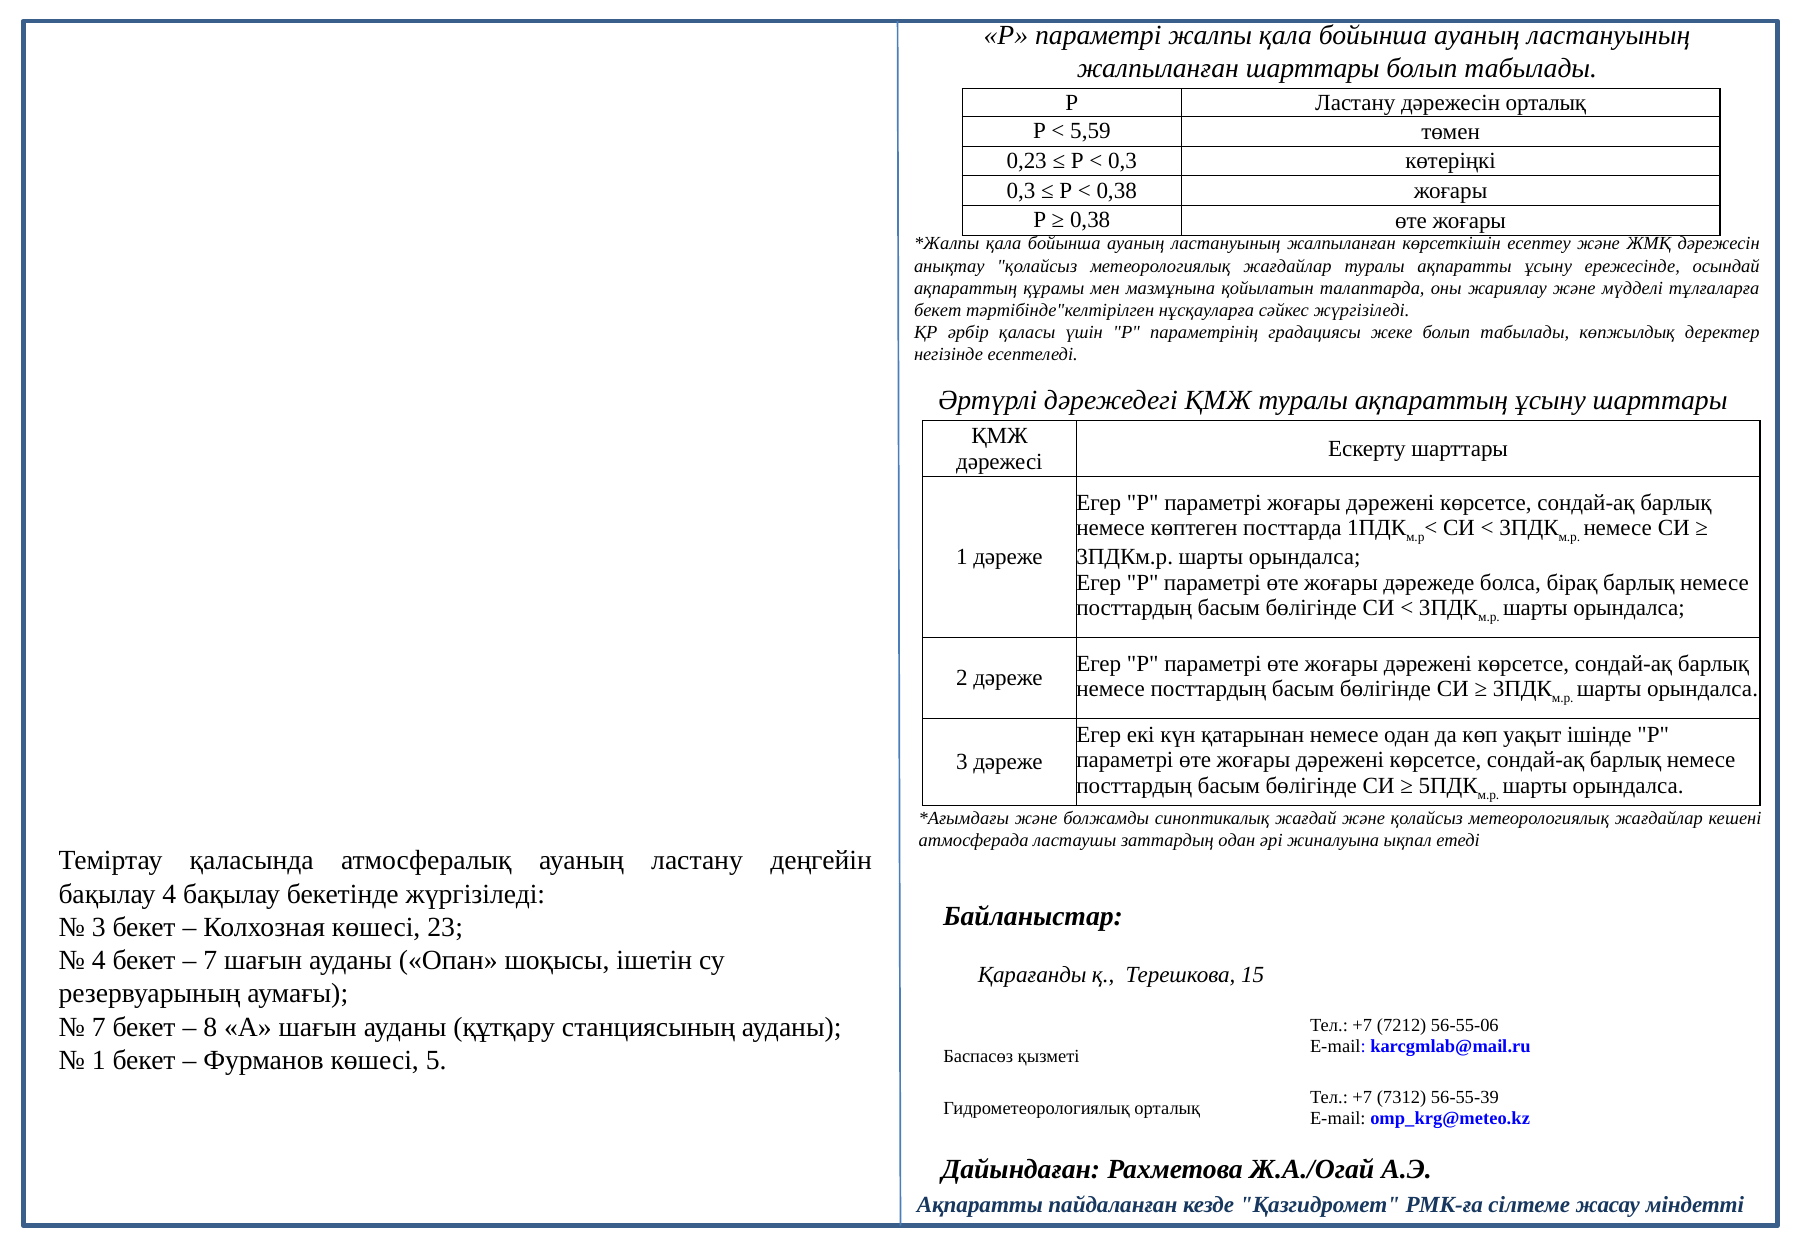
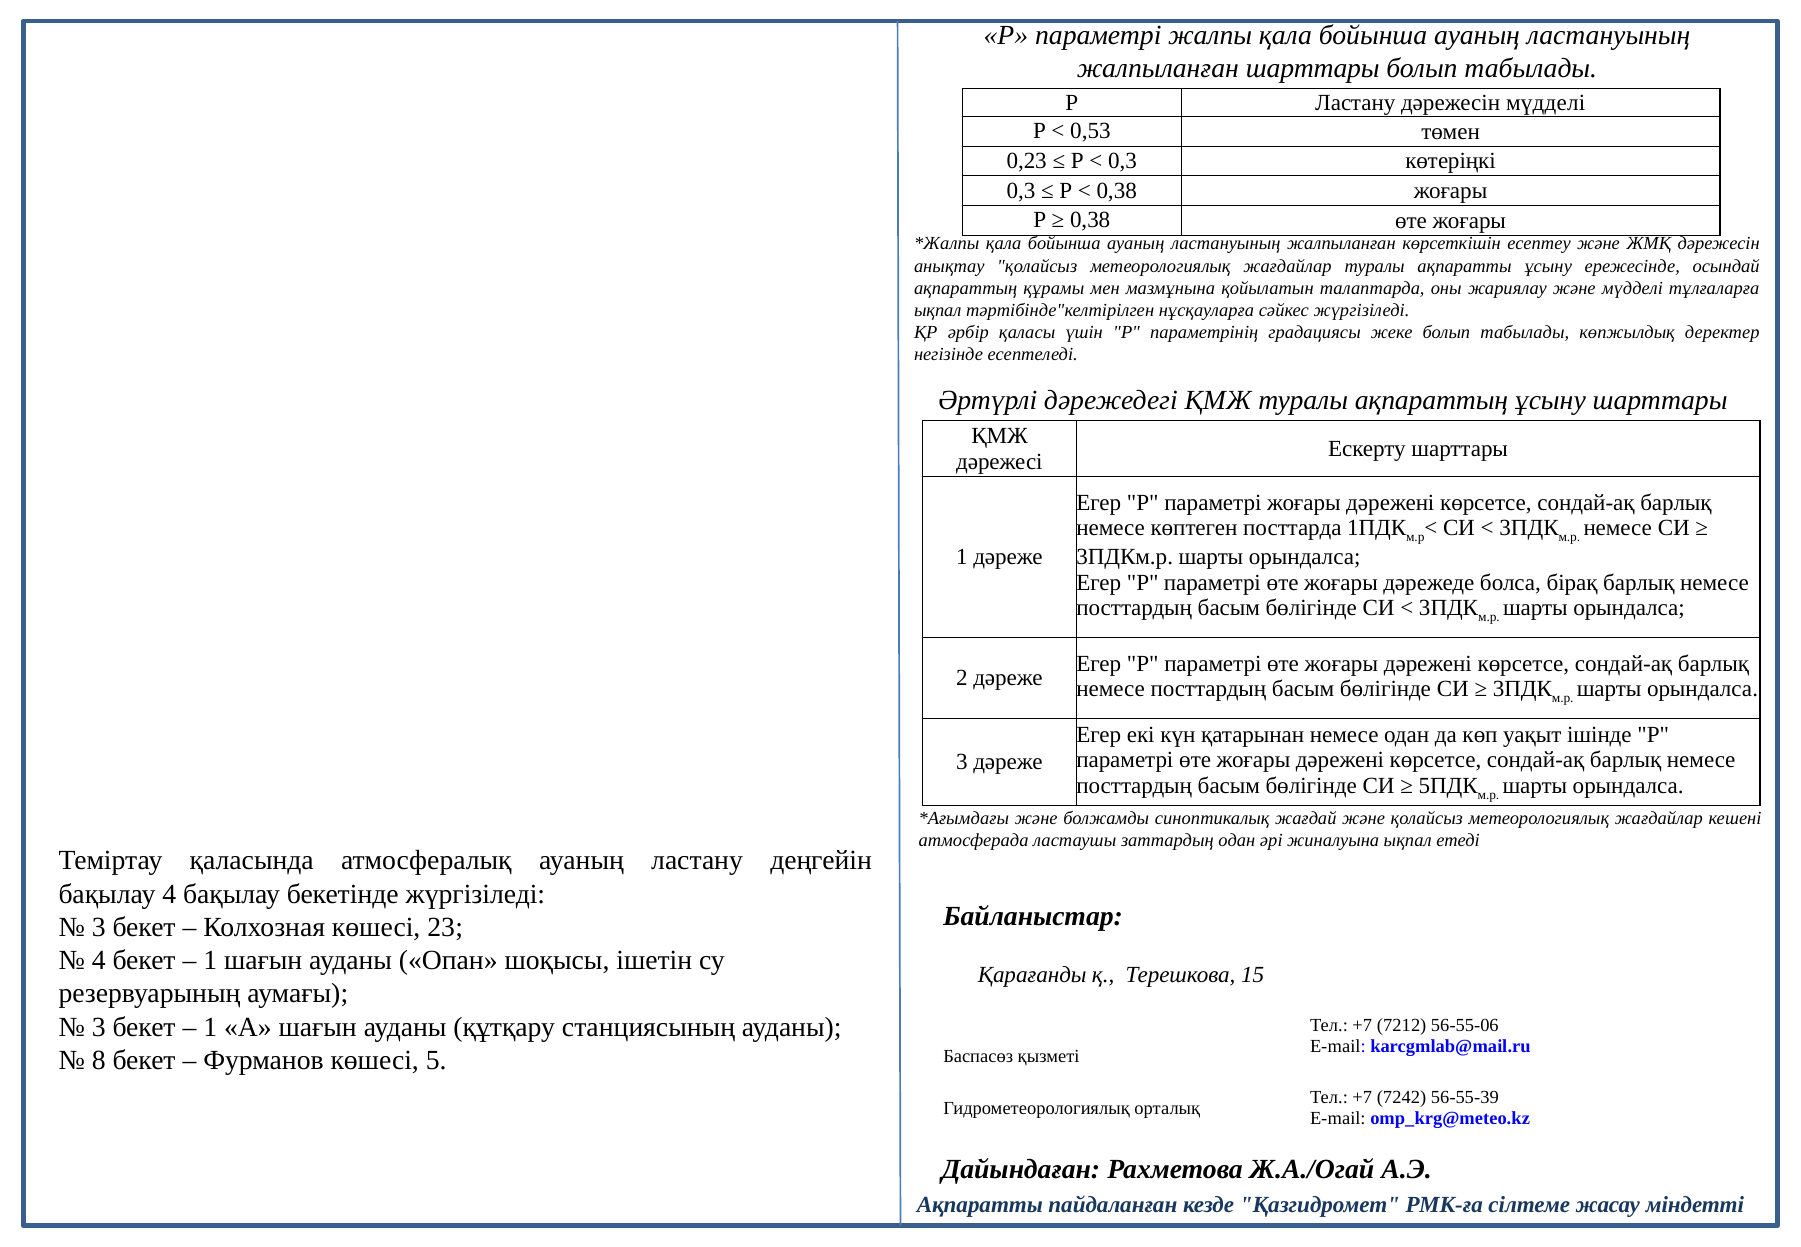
дәрежесін орталық: орталық -> мүдделі (1546, 103)
5,59: 5,59 -> 0,53 (1090, 131)
бекет: бекет -> ықпал (938, 310)
7: 7 -> 1 (210, 960)
7: 7 -> 3 (99, 1027)
8: 8 -> 1 (210, 1027)
1: 1 -> 8 (99, 1060)
7312: 7312 -> 7242 (1402, 1098)
